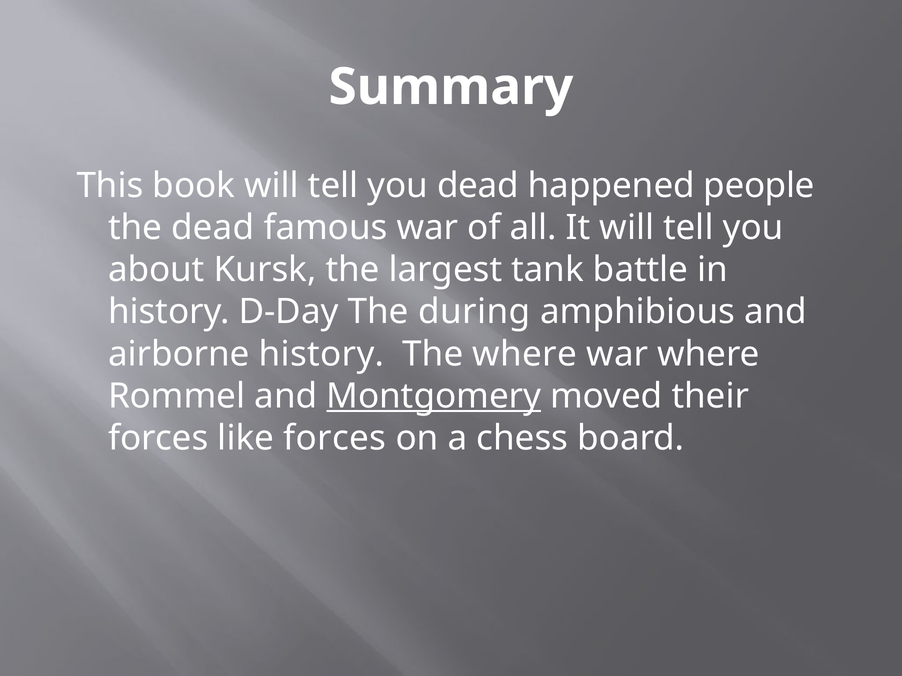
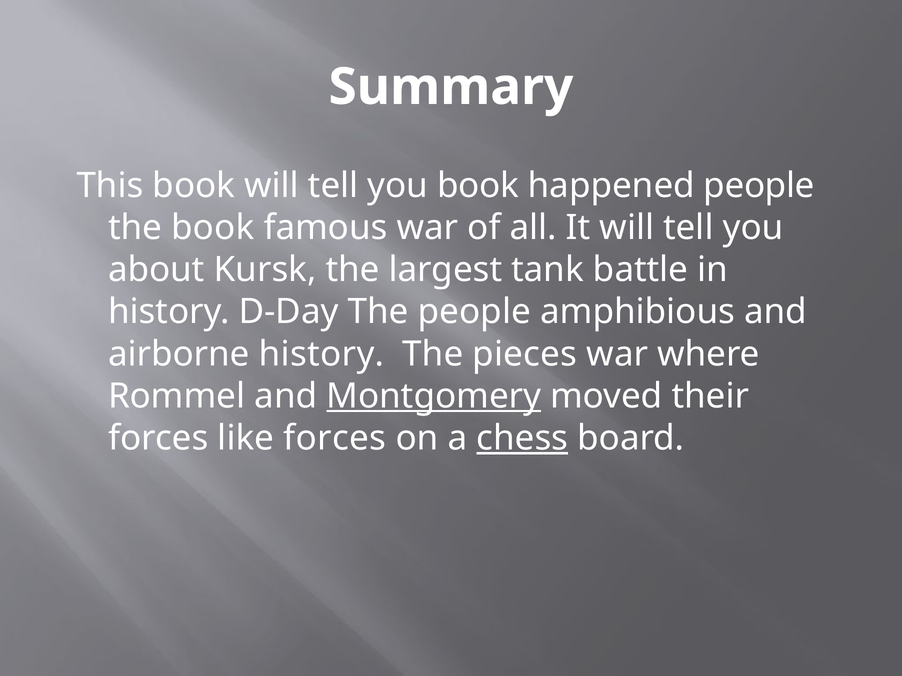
you dead: dead -> book (478, 186)
the dead: dead -> book (213, 228)
The during: during -> people (474, 312)
The where: where -> pieces (525, 354)
chess underline: none -> present (522, 438)
